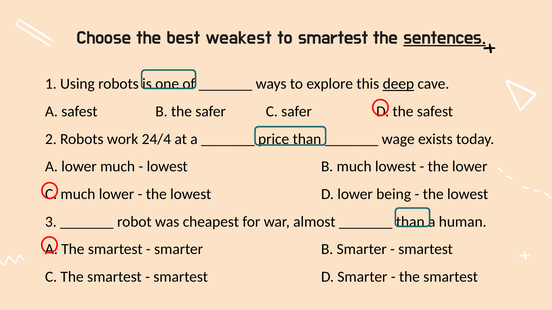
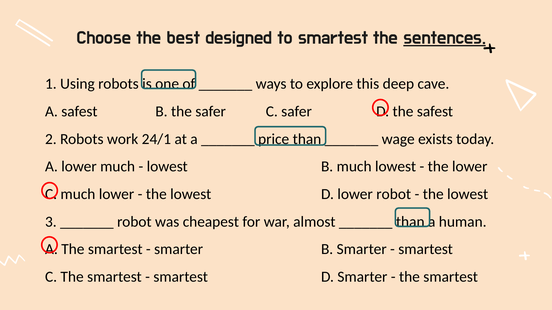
weakest: weakest -> designed (239, 38)
deep underline: present -> none (398, 84)
24/4: 24/4 -> 24/1 (156, 139)
lower being: being -> robot (394, 194)
